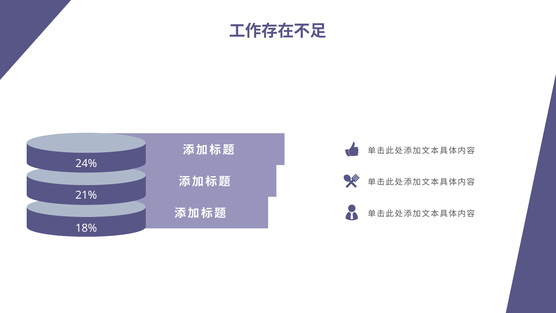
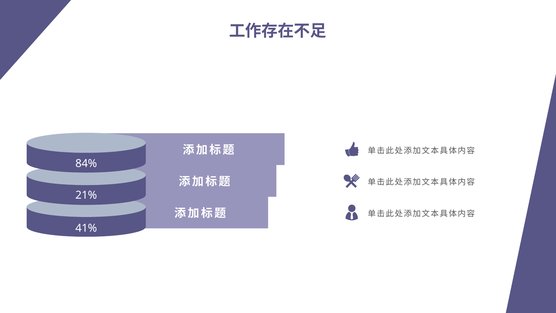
24%: 24% -> 84% (86, 163)
18%: 18% -> 41% (86, 228)
